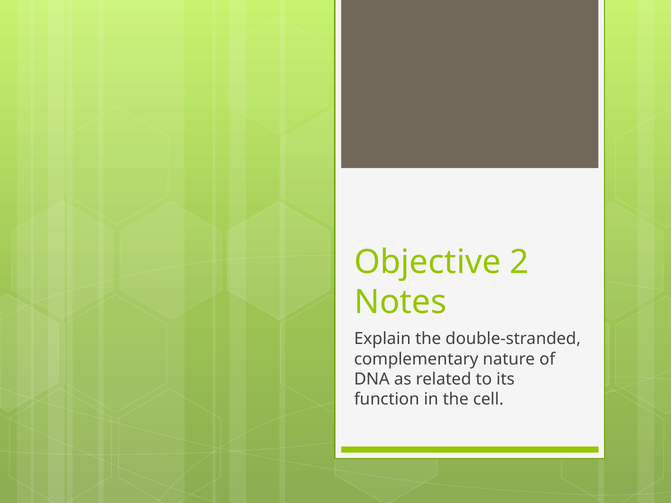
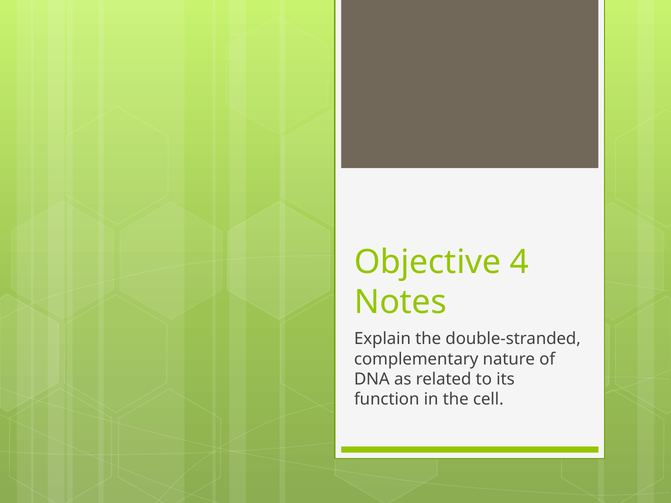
2: 2 -> 4 (519, 262)
